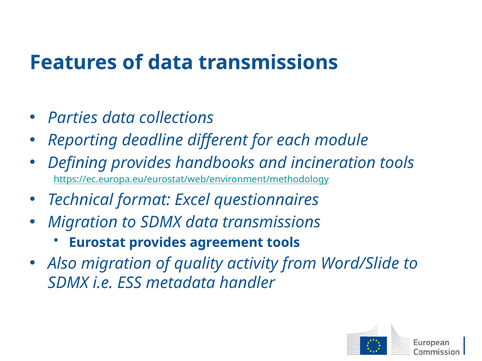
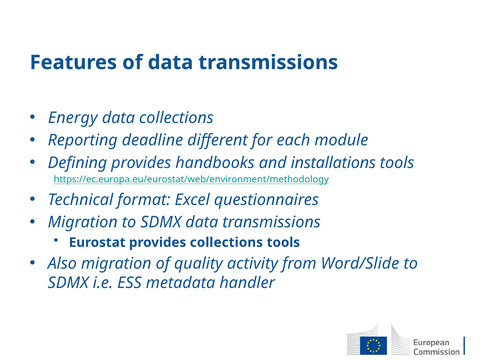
Parties: Parties -> Energy (73, 118)
incineration: incineration -> installations (333, 163)
provides agreement: agreement -> collections (226, 243)
